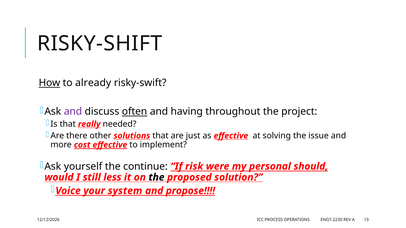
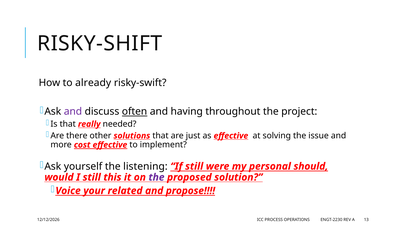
How underline: present -> none (49, 83)
continue: continue -> listening (145, 167)
If risk: risk -> still (194, 167)
less: less -> this (112, 178)
the colour: black -> purple (156, 178)
system: system -> related (125, 191)
